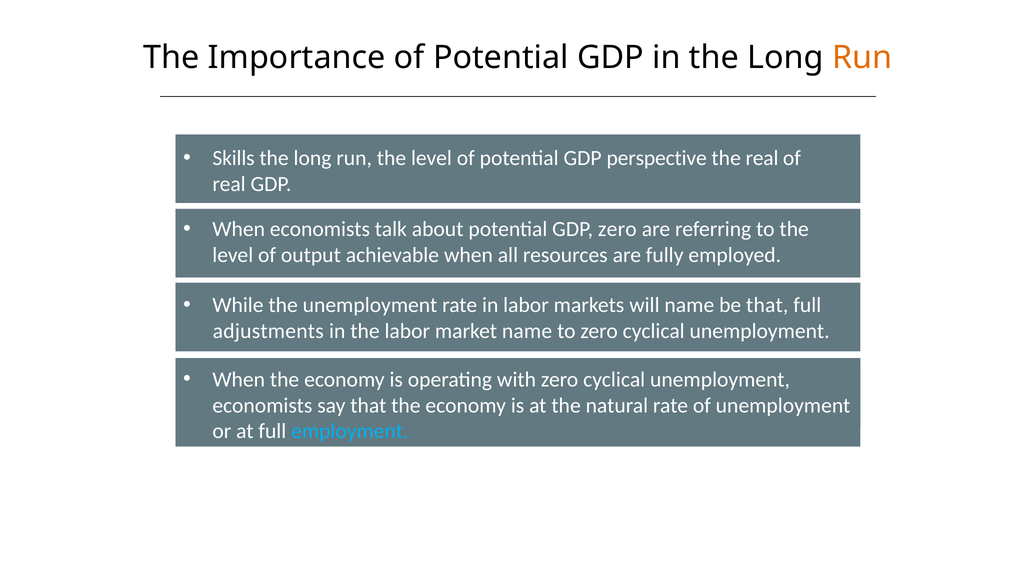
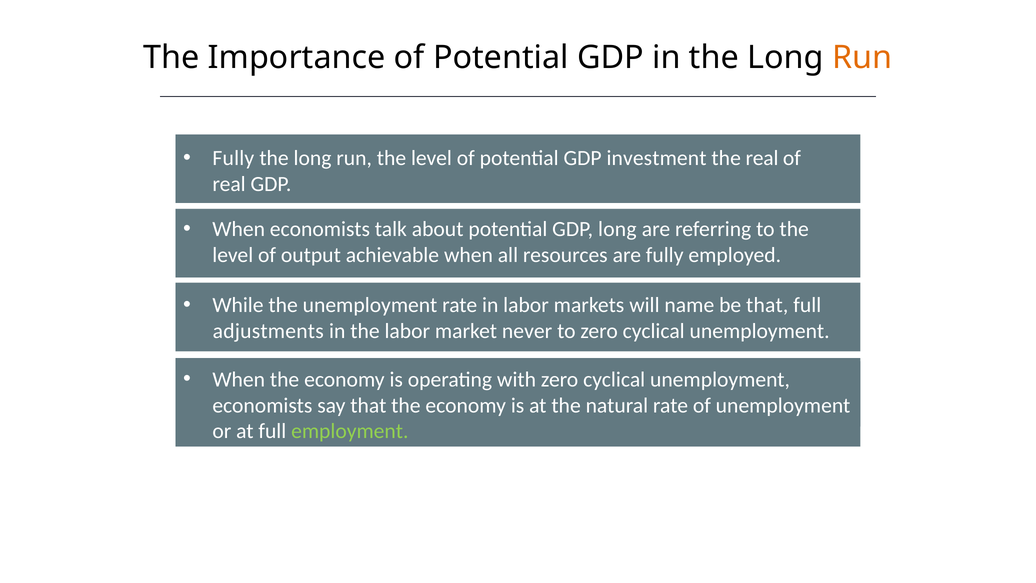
Skills: Skills -> Fully (233, 158)
perspective: perspective -> investment (657, 158)
GDP zero: zero -> long (617, 229)
market name: name -> never (527, 331)
employment colour: light blue -> light green (350, 431)
